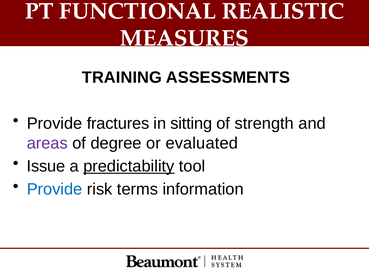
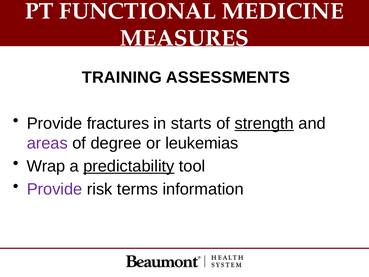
REALISTIC: REALISTIC -> MEDICINE (283, 11)
sitting: sitting -> starts (191, 123)
strength underline: none -> present (264, 123)
evaluated: evaluated -> leukemias (202, 143)
Issue: Issue -> Wrap (46, 166)
Provide colour: blue -> purple (55, 189)
